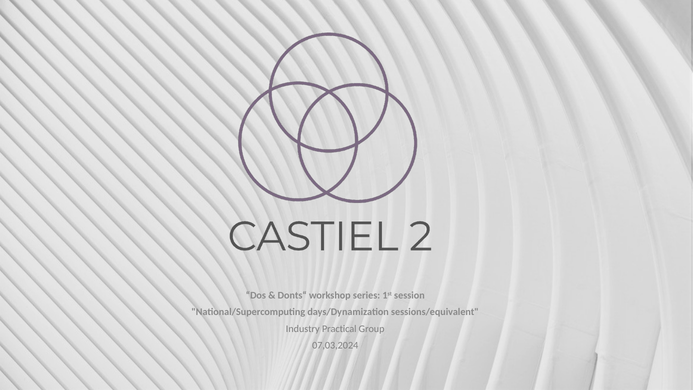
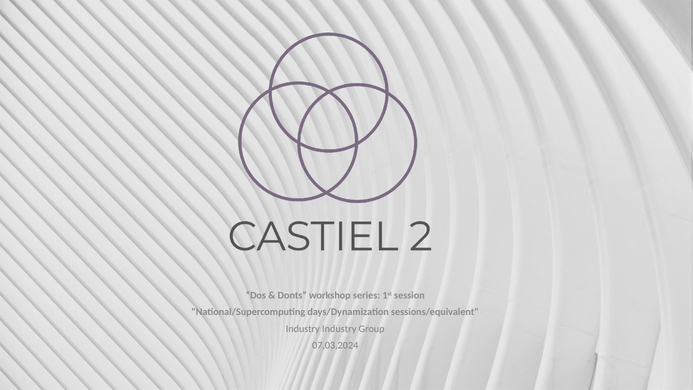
Industry Practical: Practical -> Industry (339, 329)
